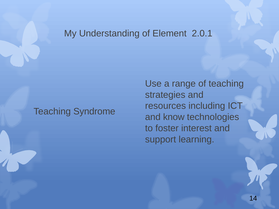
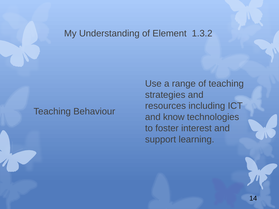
2.0.1: 2.0.1 -> 1.3.2 (202, 33)
Syndrome: Syndrome -> Behaviour (94, 112)
